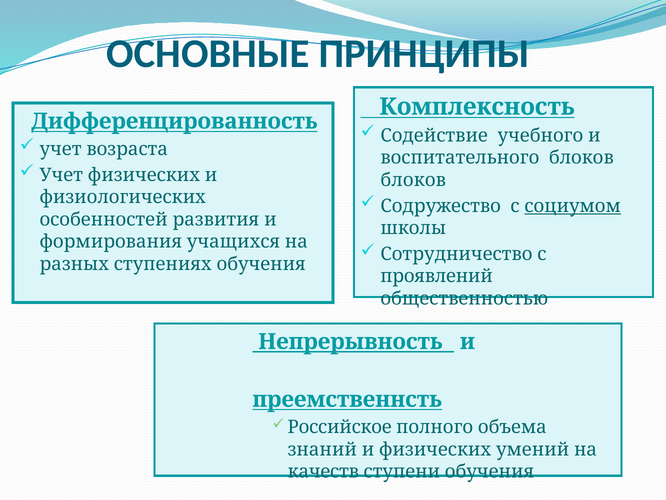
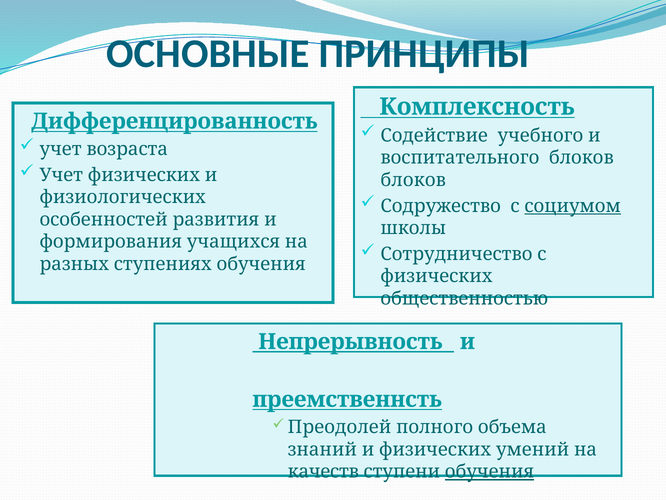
проявлений: проявлений -> физических (436, 276)
Российское: Российское -> Преодолей (340, 427)
обучения underline: none -> present (489, 471)
